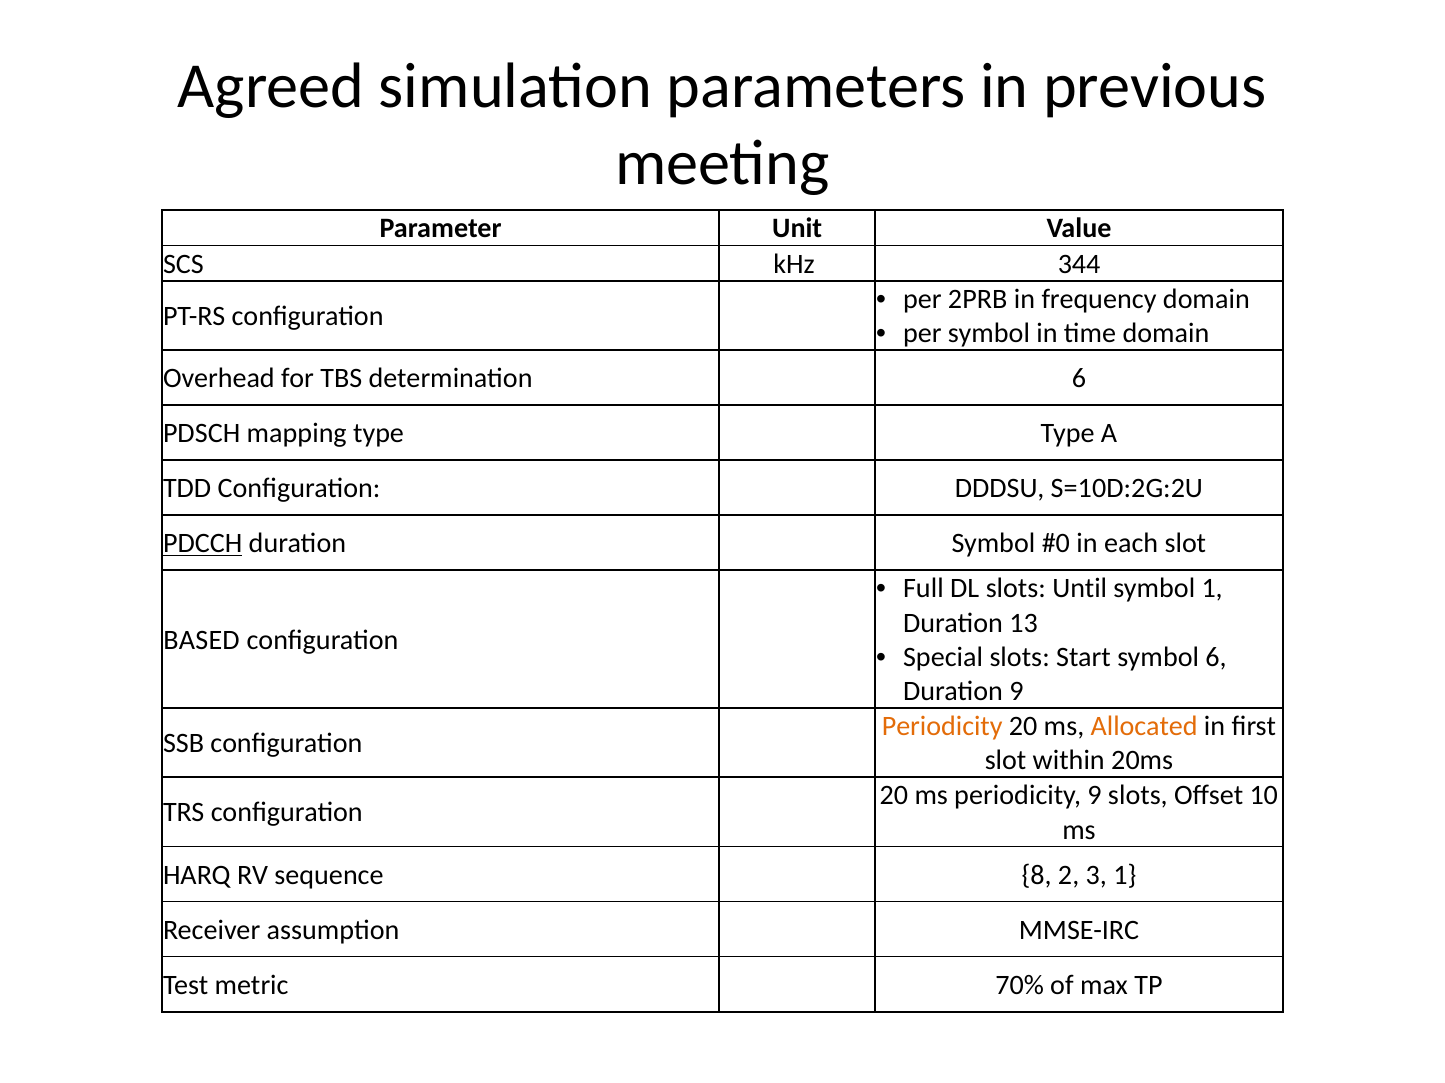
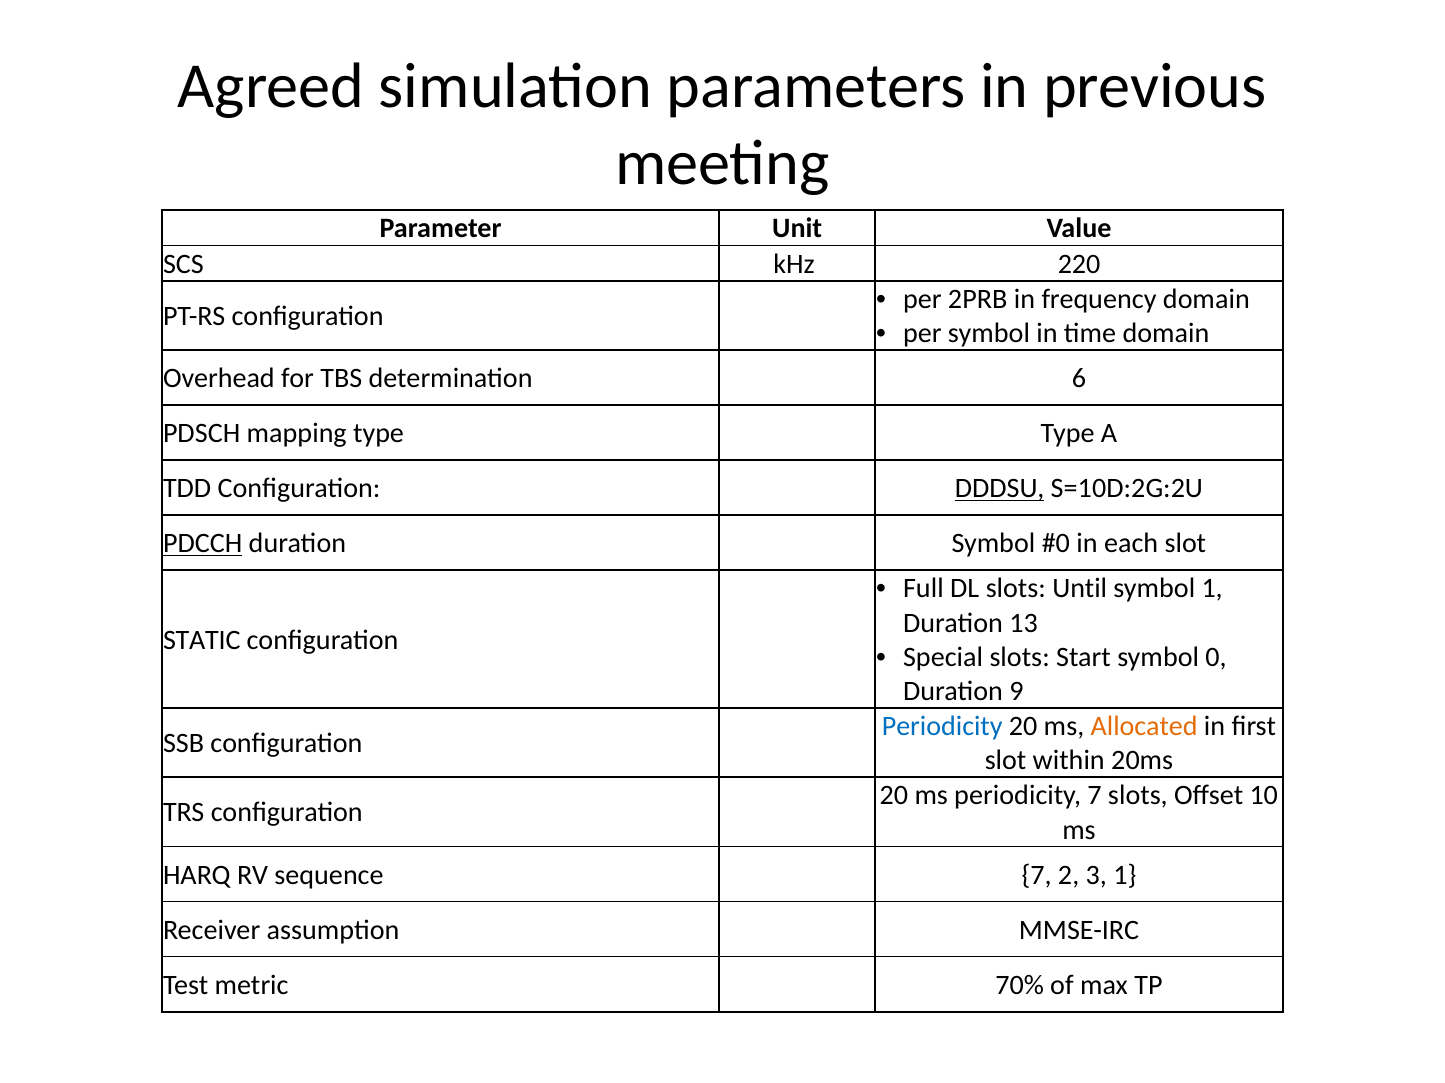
344: 344 -> 220 (1079, 264)
DDDSU underline: none -> present (1000, 489)
BASED: BASED -> STATIC (202, 640)
symbol 6: 6 -> 0 (1216, 657)
Periodicity colour: orange -> blue (942, 727)
periodicity 9: 9 -> 7 (1094, 796)
sequence 8: 8 -> 7 (1037, 876)
